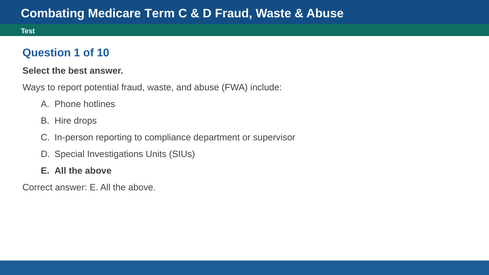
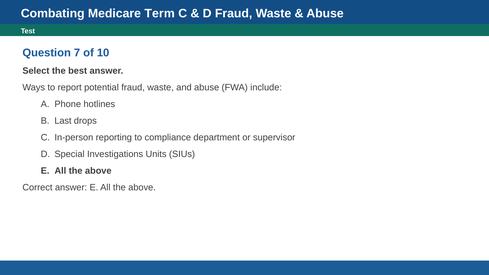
1: 1 -> 7 (77, 53)
Hire: Hire -> Last (63, 121)
